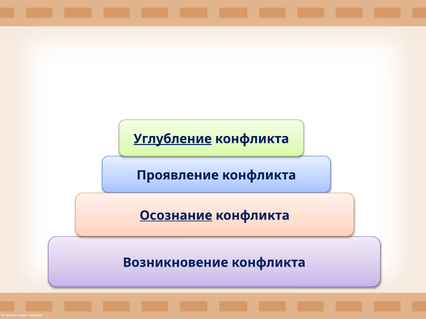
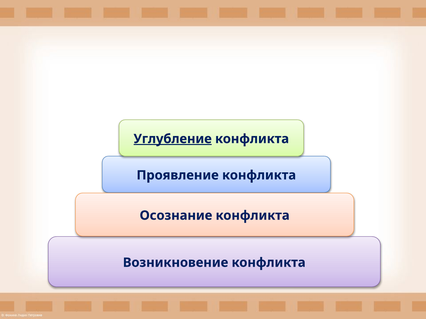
Осознание underline: present -> none (176, 216)
